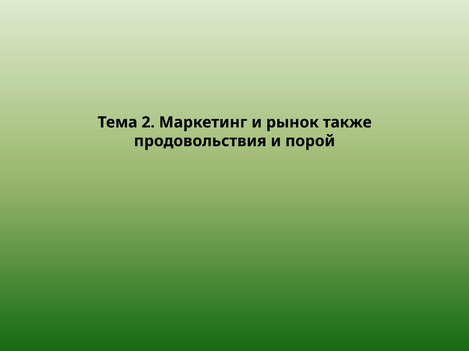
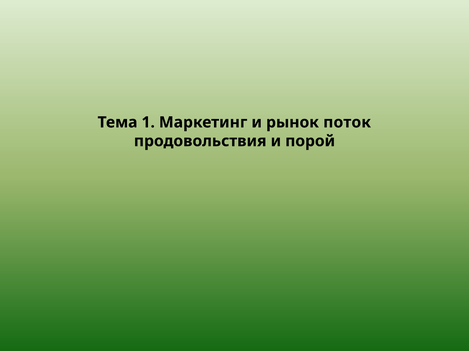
2: 2 -> 1 (148, 123)
также: также -> поток (347, 123)
